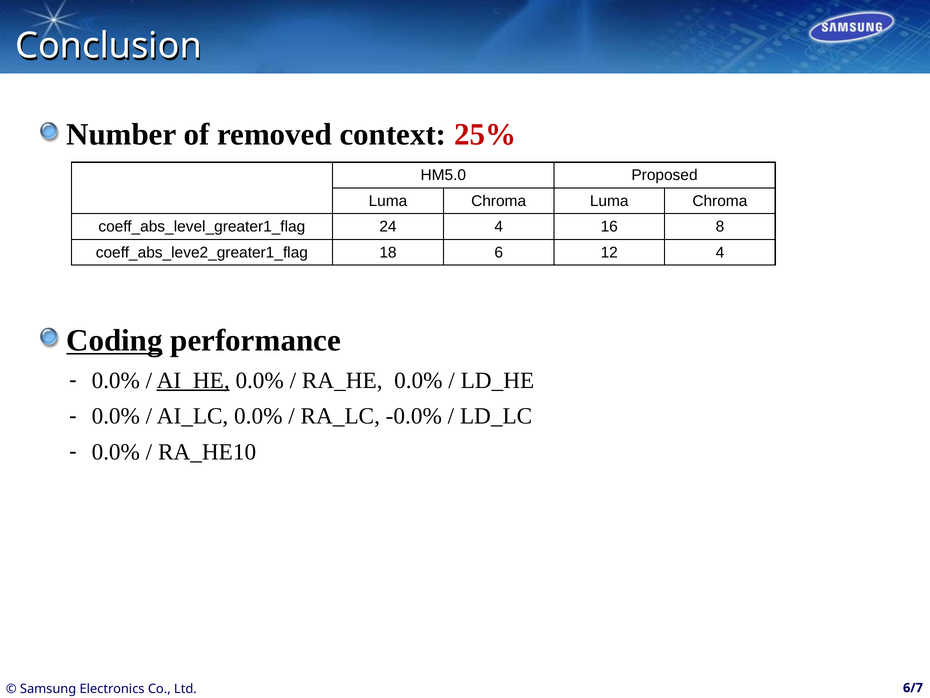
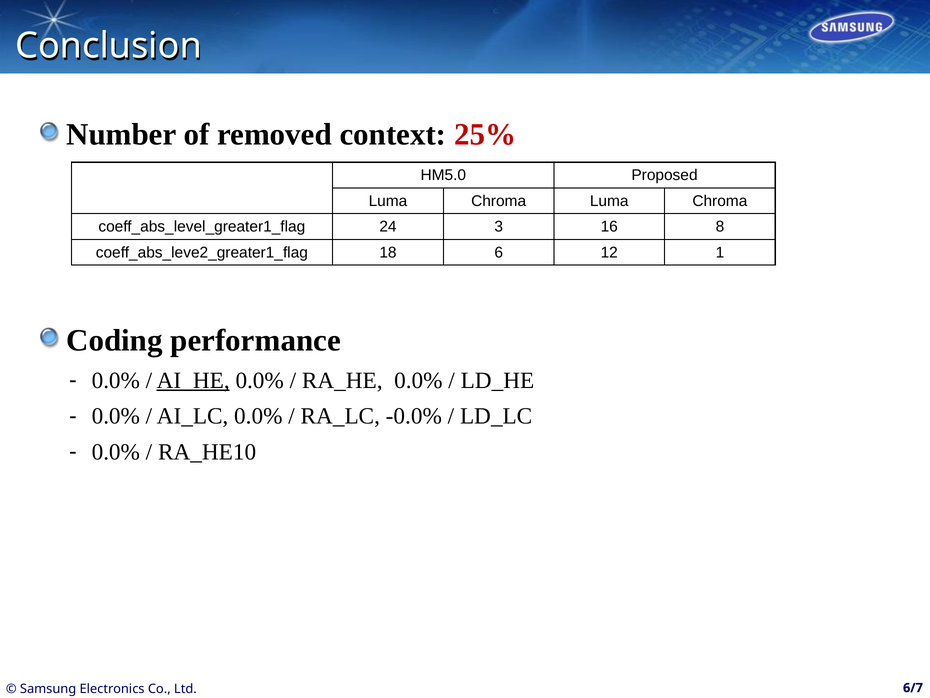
24 4: 4 -> 3 (499, 227)
12 4: 4 -> 1 (720, 252)
Coding underline: present -> none (115, 340)
